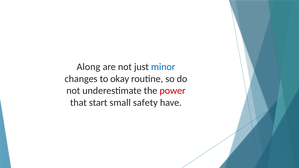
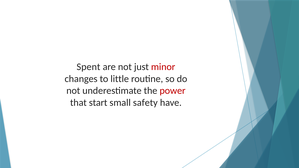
Along: Along -> Spent (88, 67)
minor colour: blue -> red (163, 67)
okay: okay -> little (120, 79)
